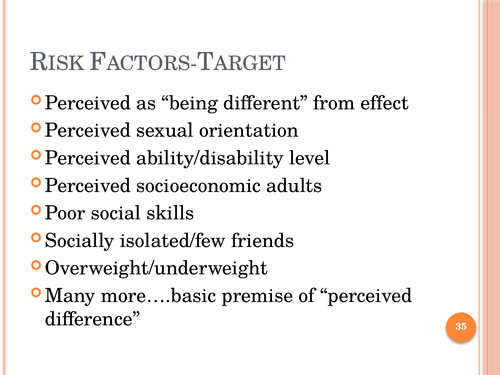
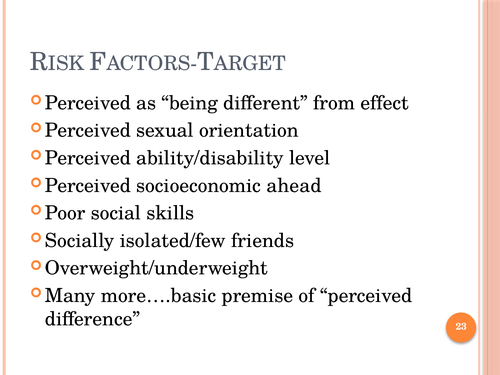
adults: adults -> ahead (294, 186)
35: 35 -> 23 (461, 327)
